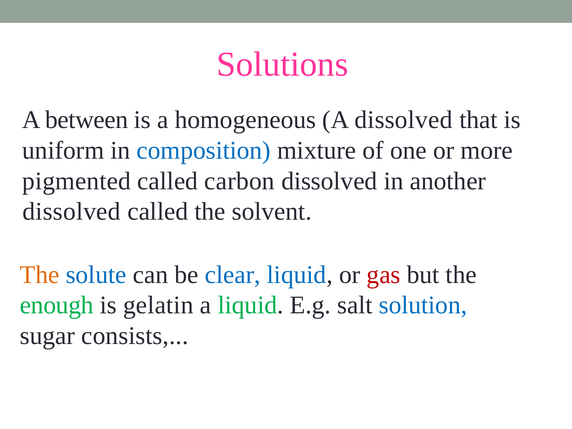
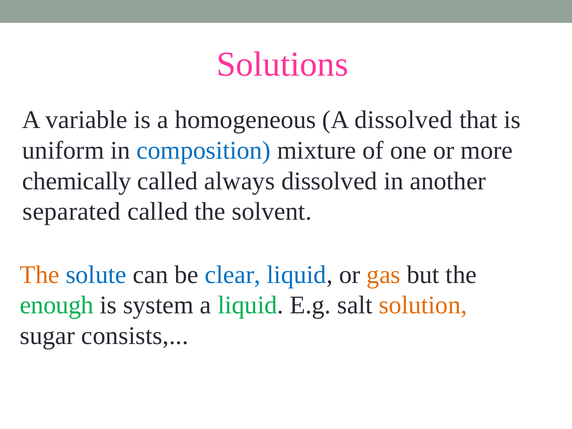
between: between -> variable (87, 120)
pigmented: pigmented -> chemically (77, 181)
carbon: carbon -> always (240, 181)
dissolved: dissolved -> separated (72, 211)
gas colour: red -> orange (384, 275)
gelatin: gelatin -> system (158, 305)
solution colour: blue -> orange (423, 305)
